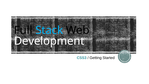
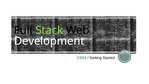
Stack colour: light blue -> light green (49, 30)
